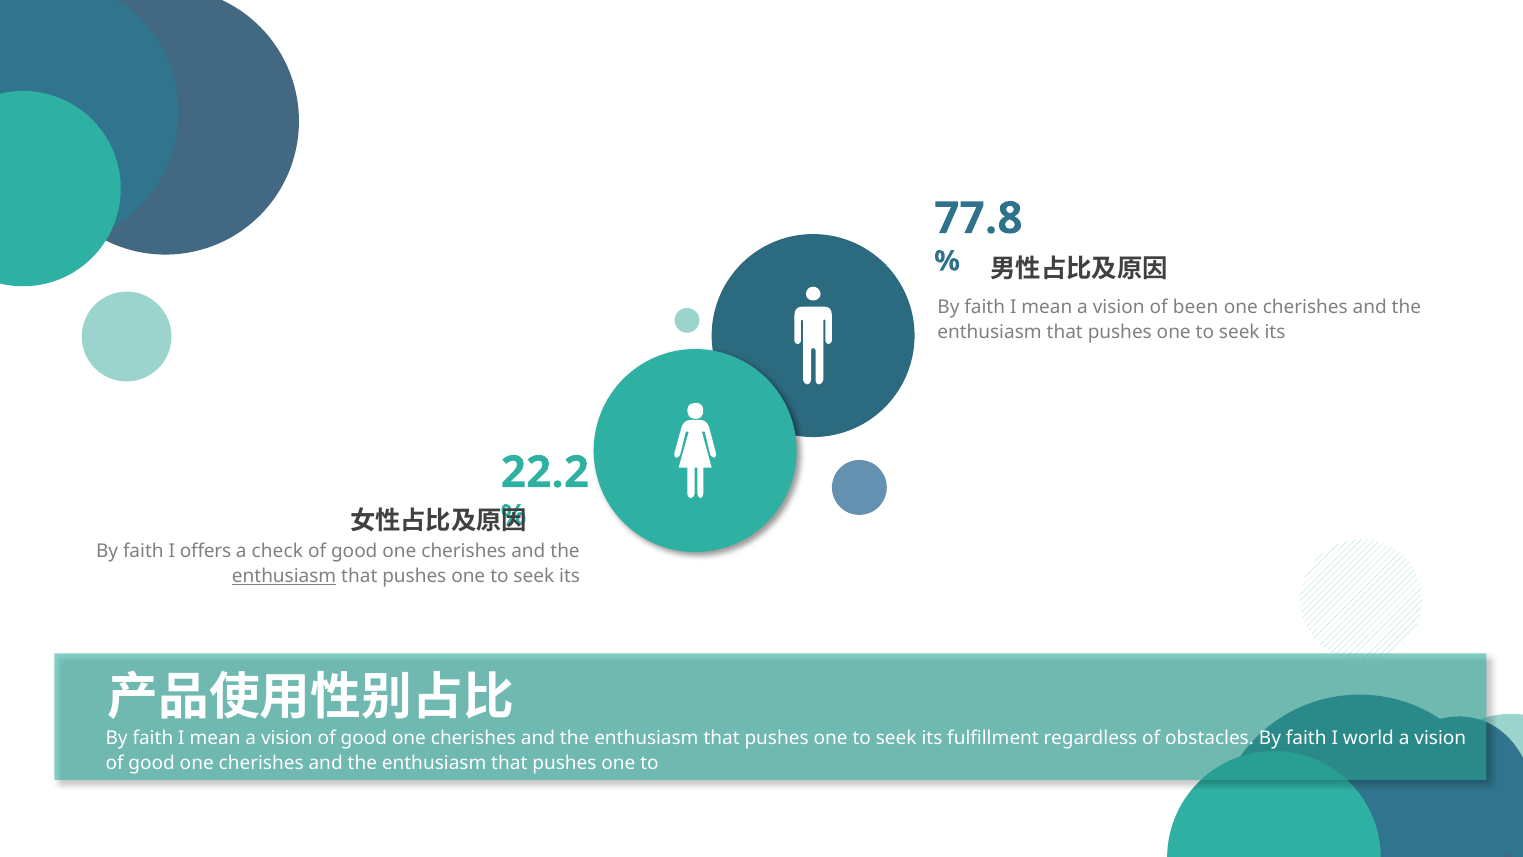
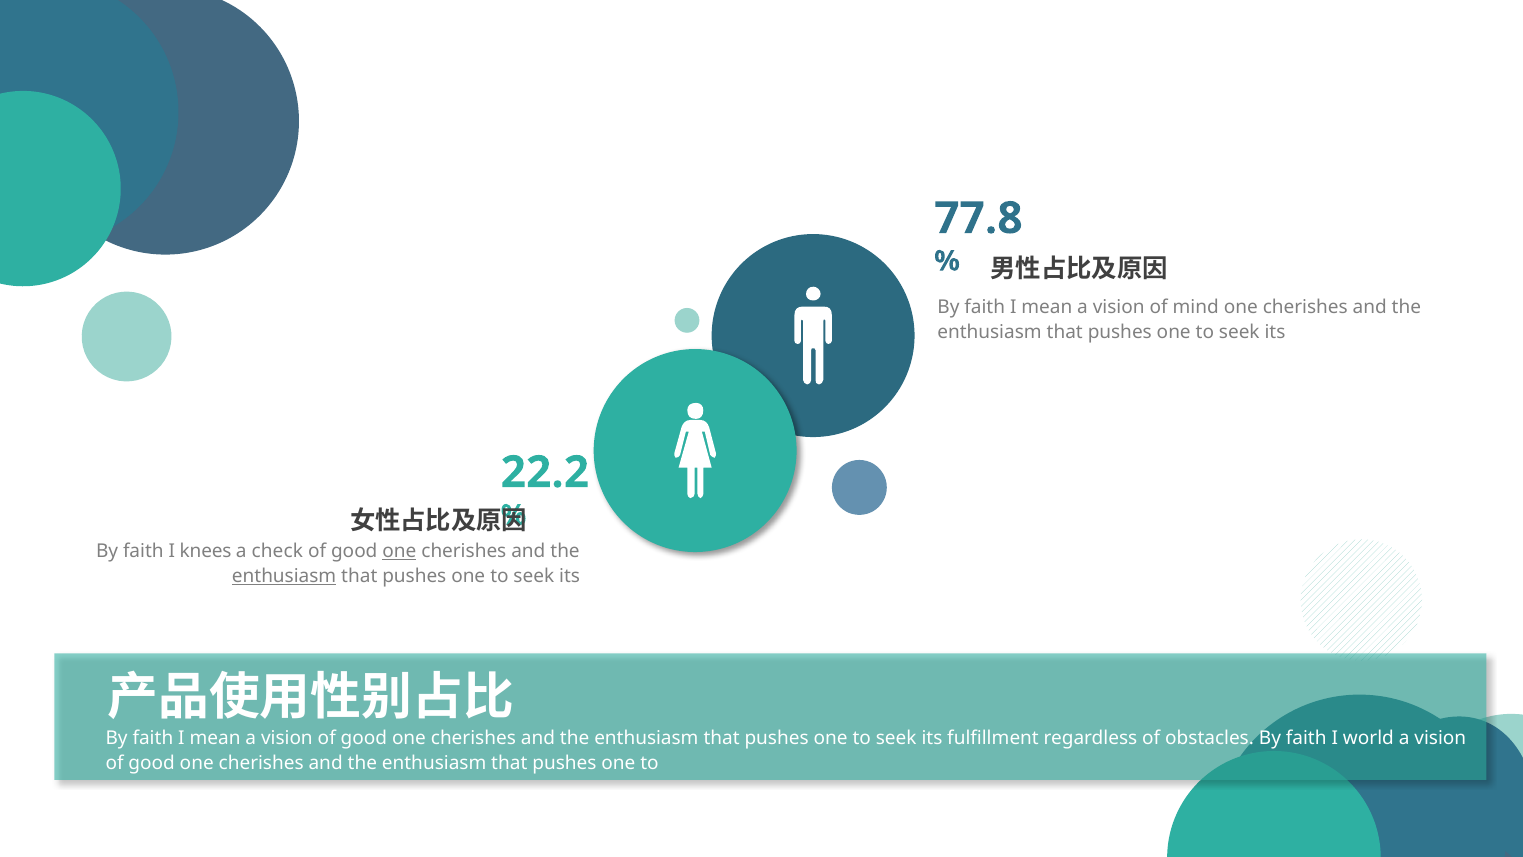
been: been -> mind (1196, 307)
offers: offers -> knees (206, 551)
one underline: none -> present (399, 551)
